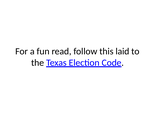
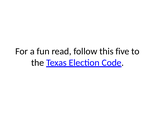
laid: laid -> five (122, 51)
